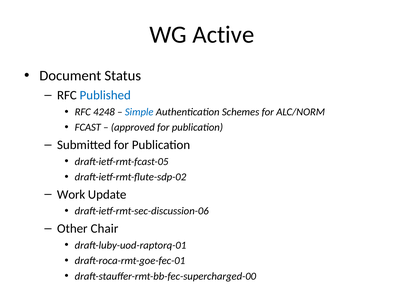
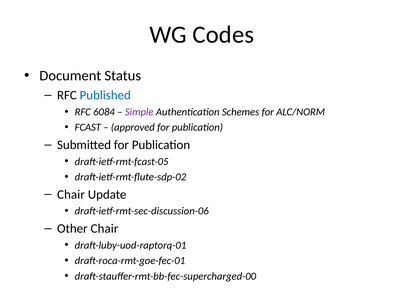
Active: Active -> Codes (223, 35)
4248: 4248 -> 6084 (104, 112)
Simple colour: blue -> purple (139, 112)
Work: Work -> Chair (71, 194)
